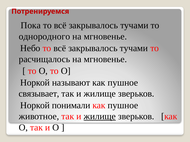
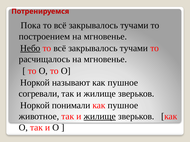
однородного: однородного -> построением (44, 37)
Небо underline: none -> present (30, 48)
связывает: связывает -> согревали (39, 94)
